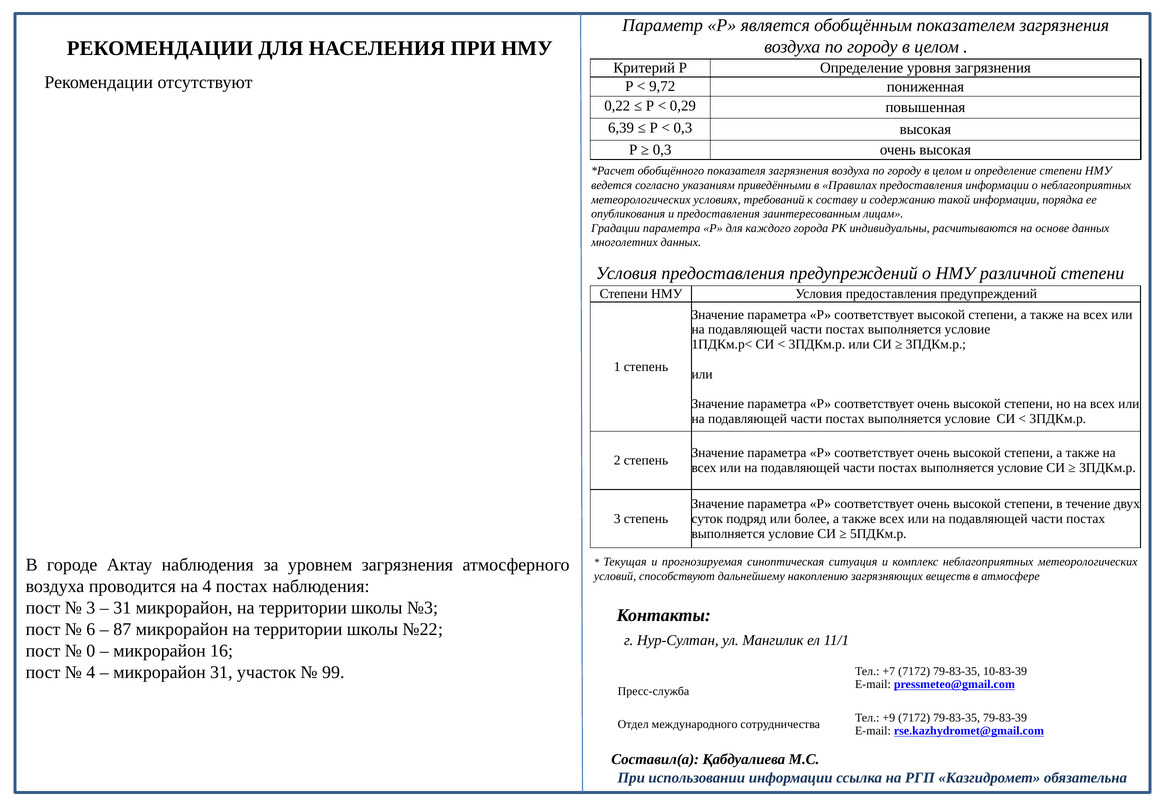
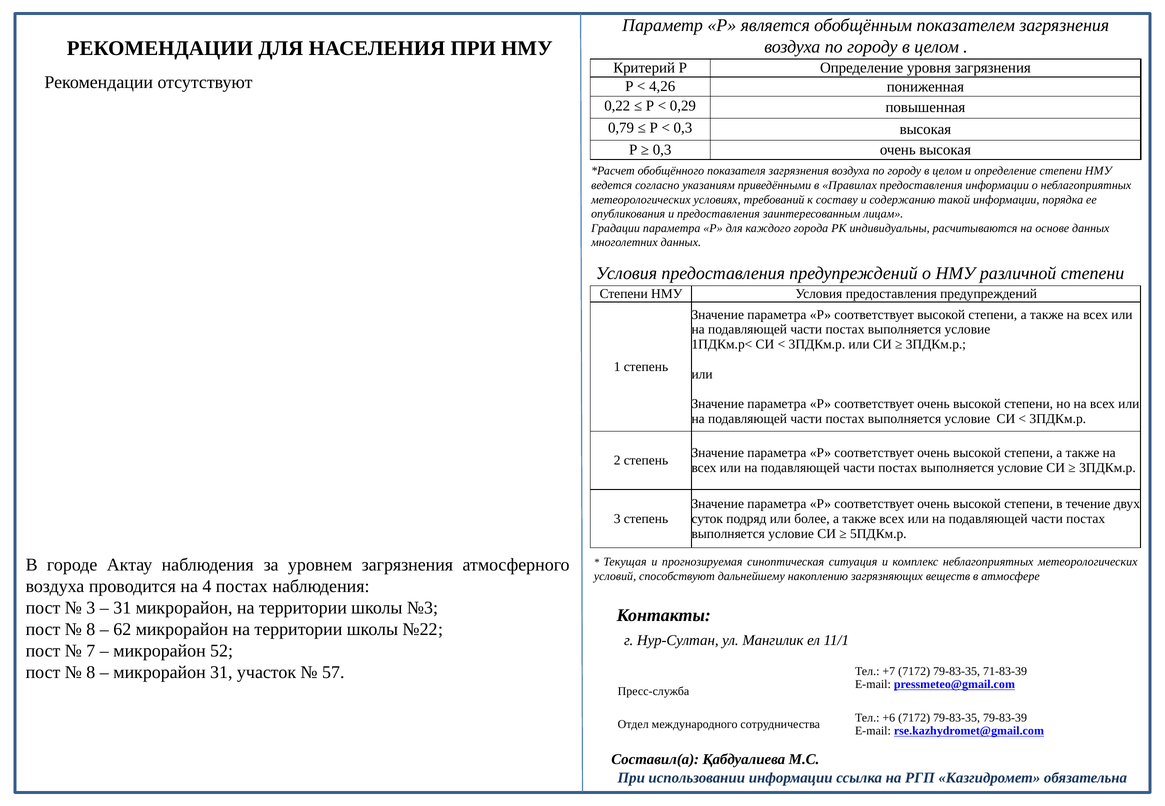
9,72: 9,72 -> 4,26 (662, 86)
6,39: 6,39 -> 0,79 (621, 128)
6: 6 -> 8 (91, 630)
87: 87 -> 62 (122, 630)
0: 0 -> 7 (91, 651)
16: 16 -> 52 (222, 651)
4: 4 -> 8 (91, 673)
99: 99 -> 57 (333, 673)
10-83-39: 10-83-39 -> 71-83-39 (1005, 672)
+9: +9 -> +6 (889, 718)
